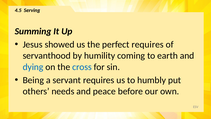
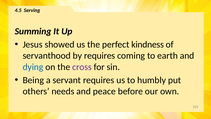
perfect requires: requires -> kindness (148, 44)
by humility: humility -> requires (100, 56)
cross colour: blue -> purple (82, 67)
